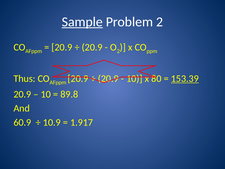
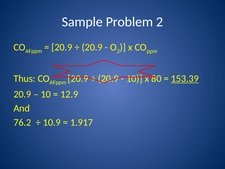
Sample underline: present -> none (82, 22)
89.8: 89.8 -> 12.9 (69, 94)
60.9: 60.9 -> 76.2 (22, 122)
